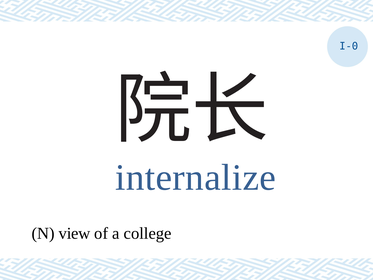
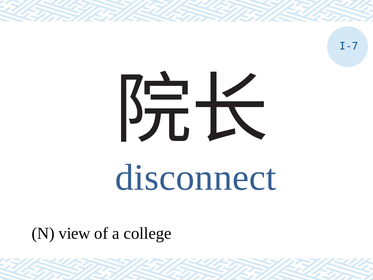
I-0: I-0 -> I-7 (349, 46)
internalize: internalize -> disconnect (196, 177)
